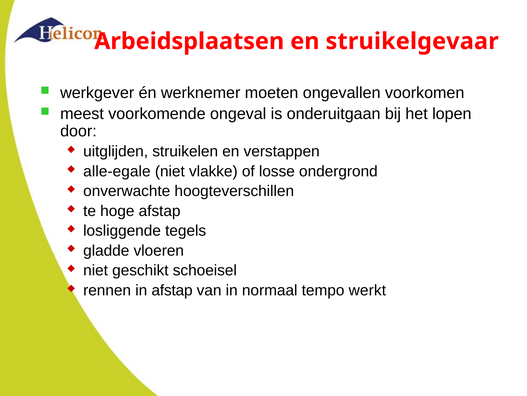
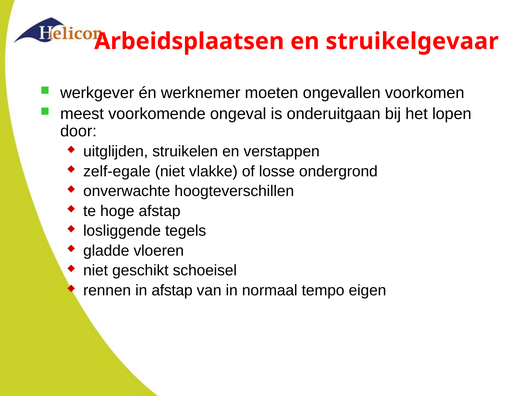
alle-egale: alle-egale -> zelf-egale (117, 171)
werkt: werkt -> eigen (367, 290)
